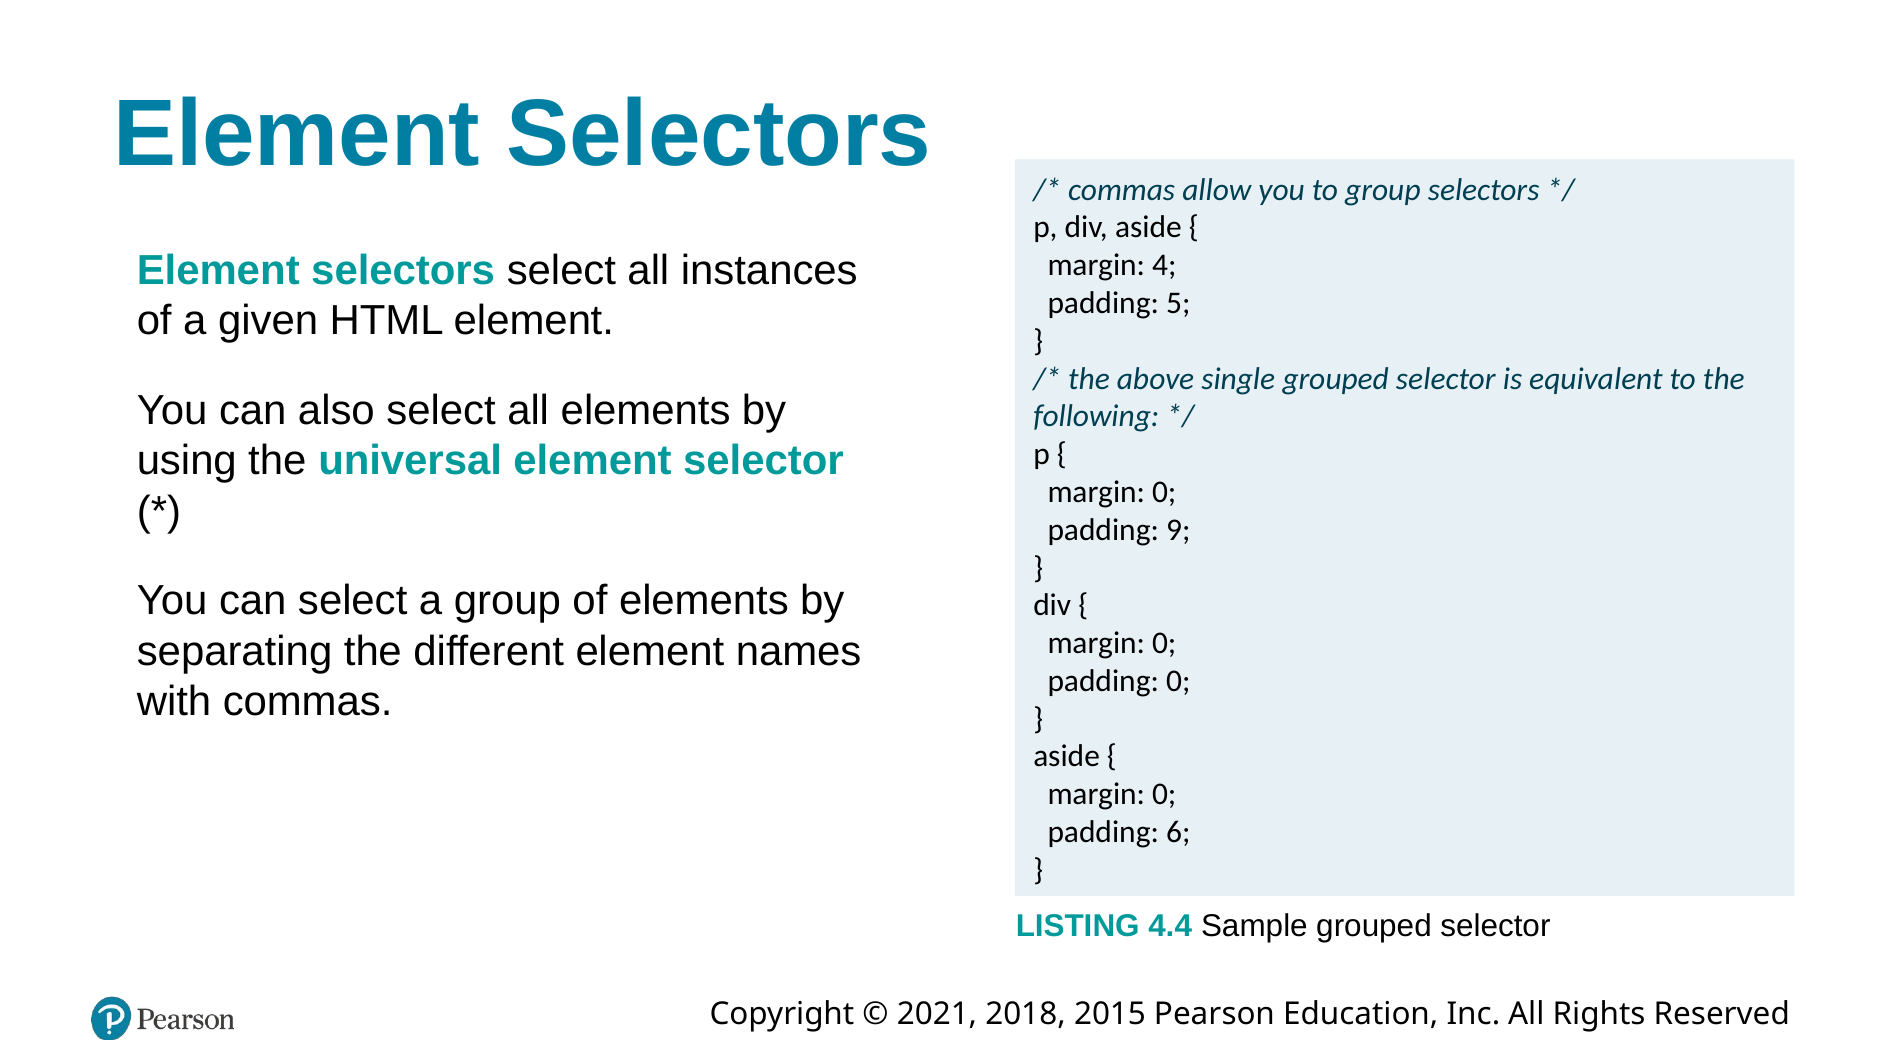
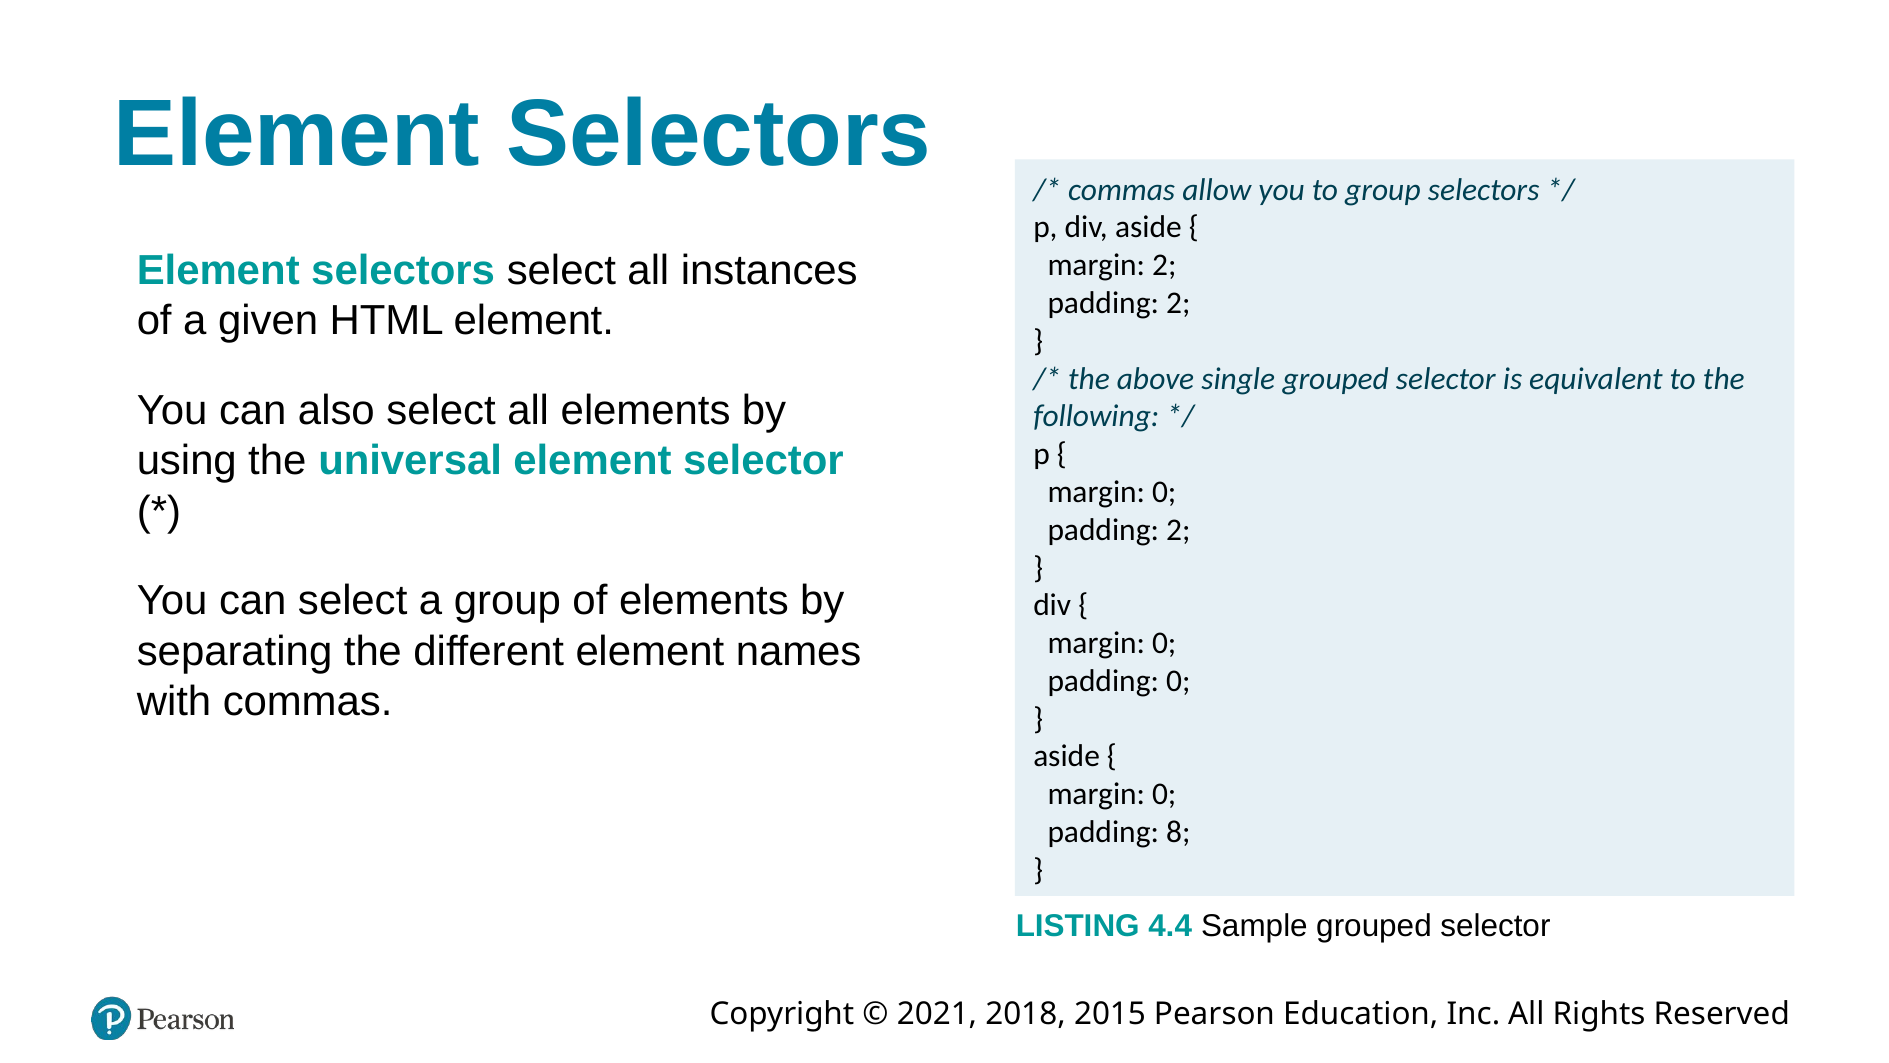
margin 4: 4 -> 2 (1164, 265)
5: 5 -> 2 (1178, 303)
9: 9 -> 2 (1178, 530)
6: 6 -> 8 (1178, 832)
